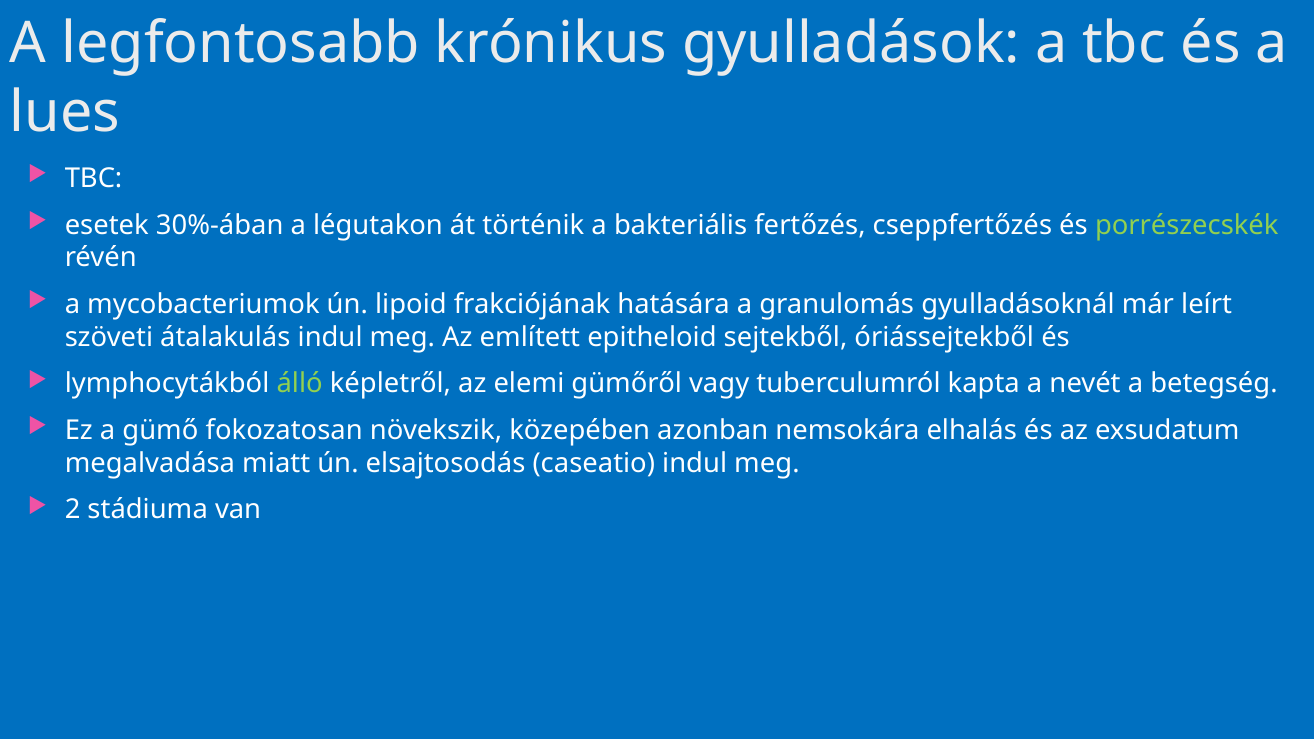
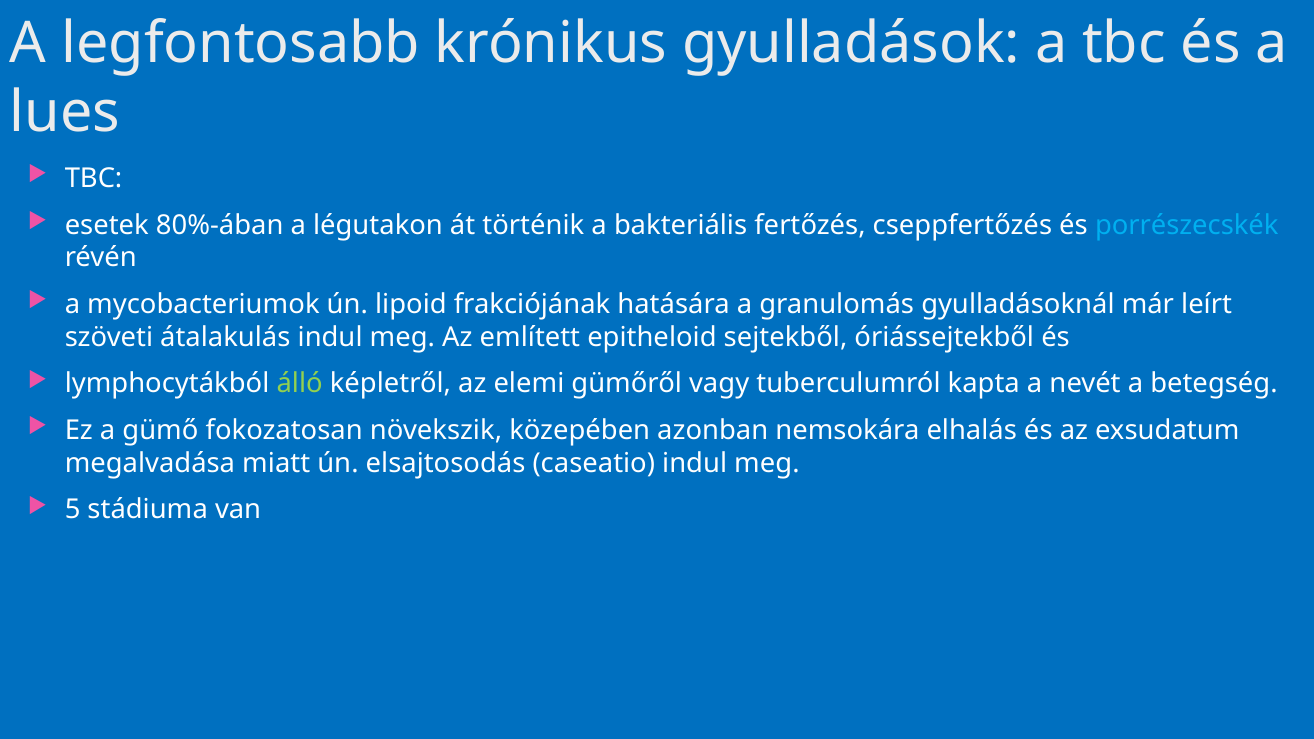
30%-ában: 30%-ában -> 80%-ában (220, 225)
porrészecskék colour: light green -> light blue (1187, 225)
2: 2 -> 5 (73, 510)
